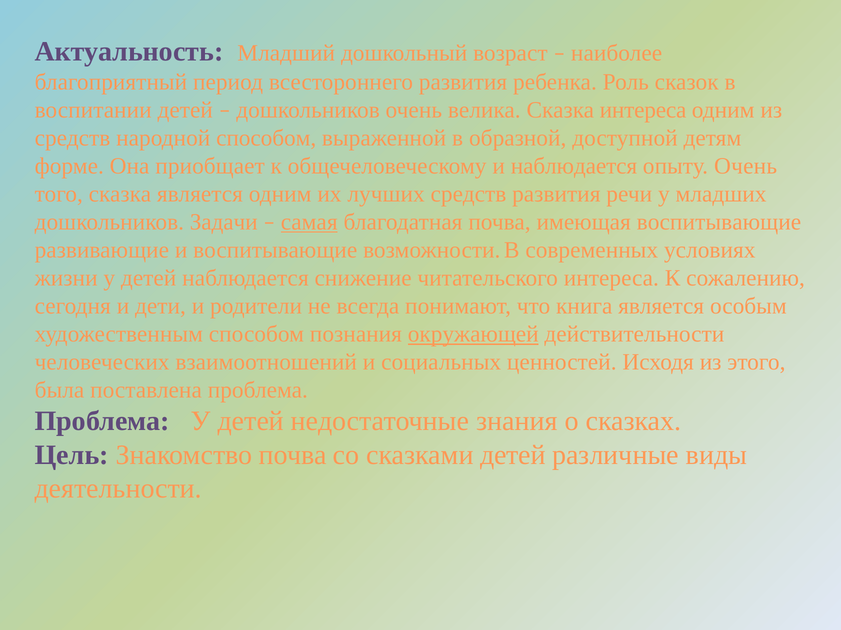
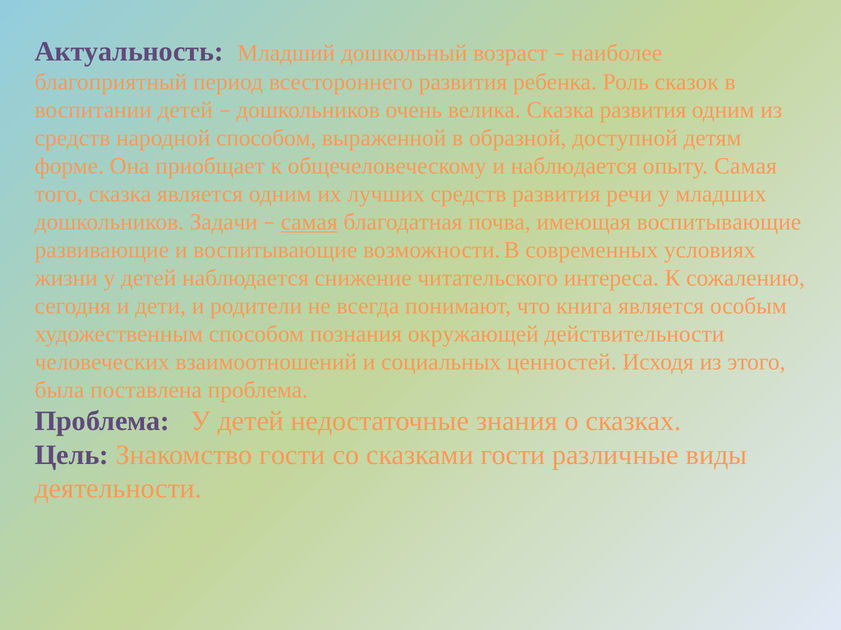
Сказка интереса: интереса -> развития (643, 110)
опыту Очень: Очень -> Самая (746, 166)
окружающей underline: present -> none (473, 334)
Знакомство почва: почва -> гости (292, 455)
сказками детей: детей -> гости (513, 455)
